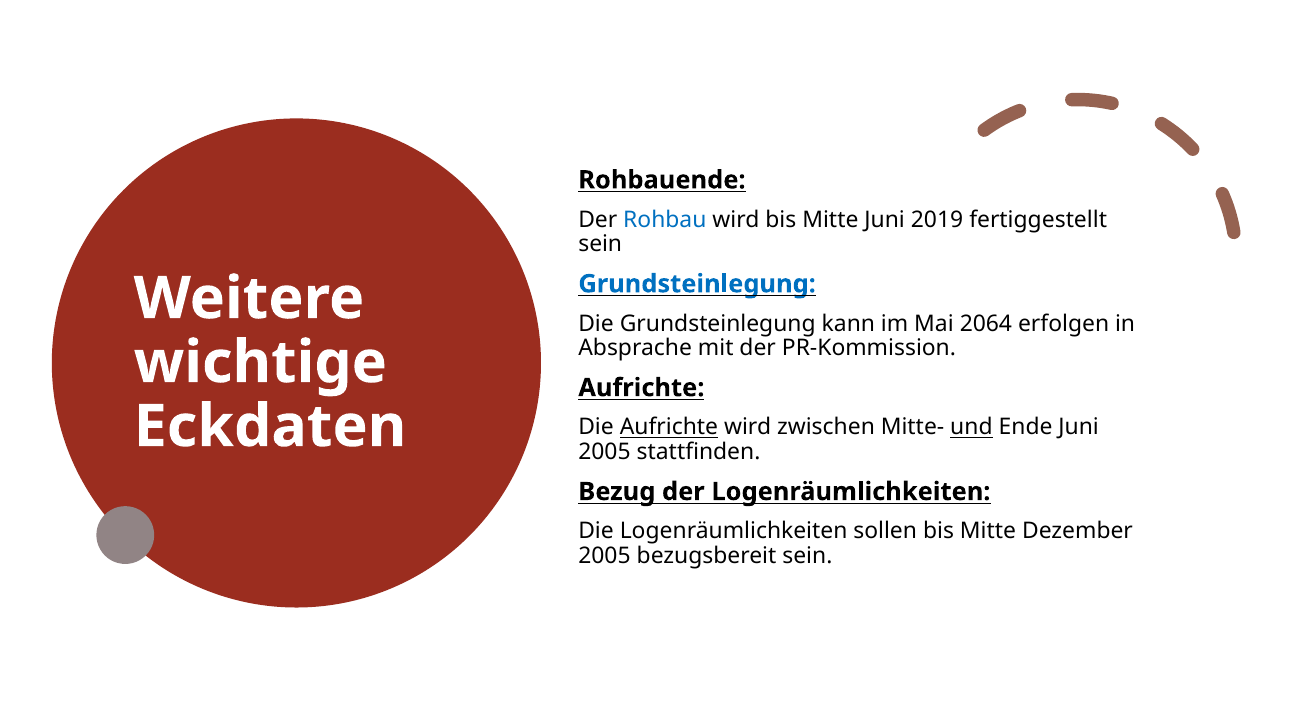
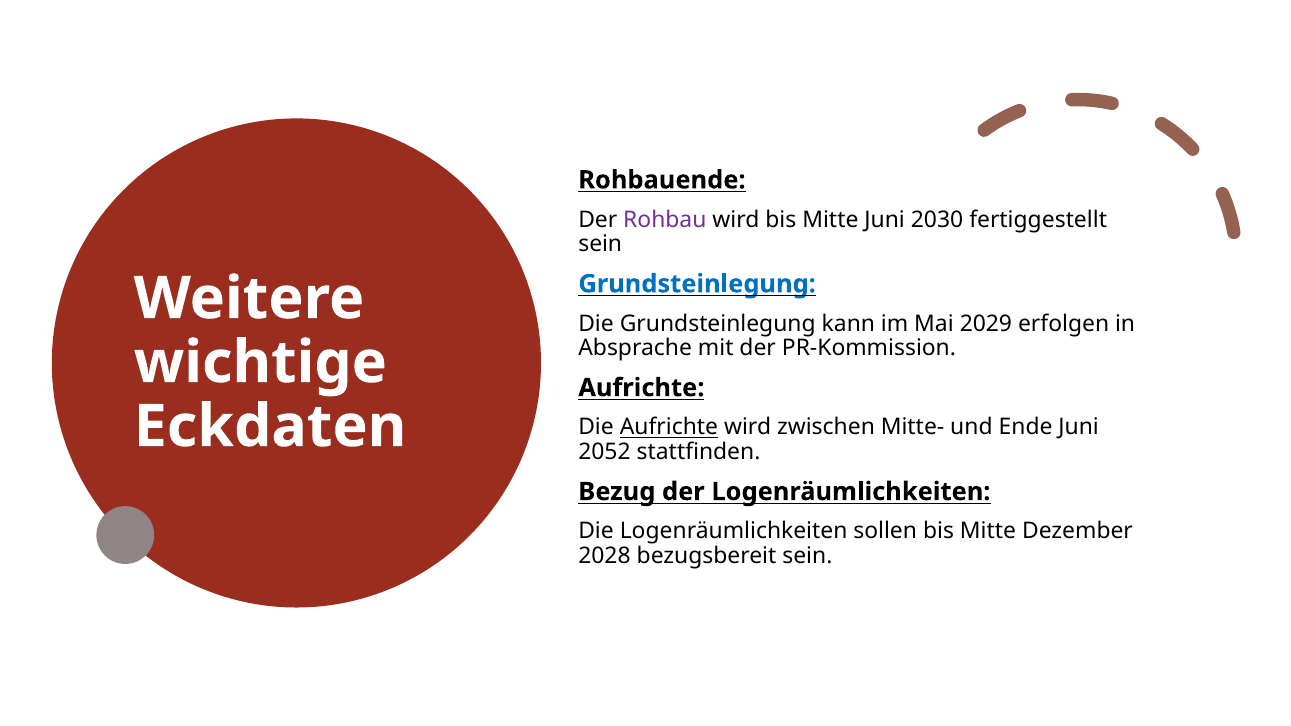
Rohbau colour: blue -> purple (665, 220)
2019: 2019 -> 2030 (937, 220)
2064: 2064 -> 2029 (986, 324)
und underline: present -> none (971, 428)
2005: 2005 -> 2052 (604, 452)
2005: 2005 -> 2028 (604, 556)
